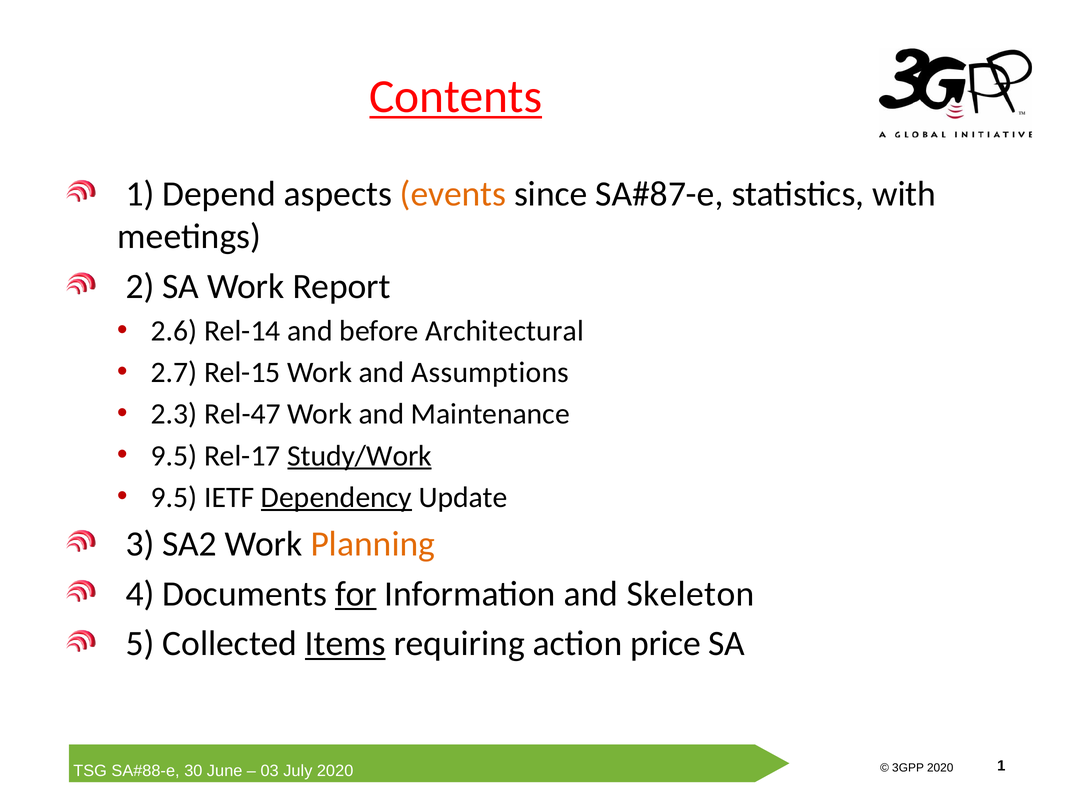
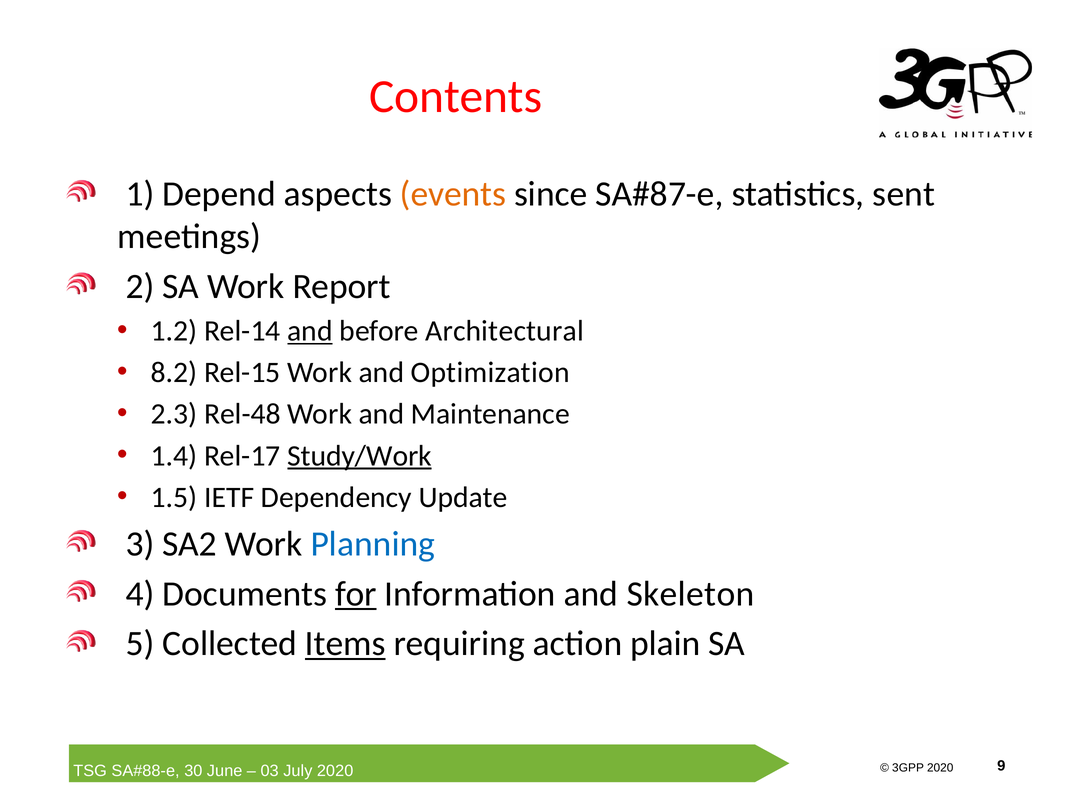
Contents underline: present -> none (456, 97)
with: with -> sent (904, 194)
2.6: 2.6 -> 1.2 (174, 331)
and underline: none -> present (310, 331)
2.7: 2.7 -> 8.2 (174, 373)
Assumptions: Assumptions -> Optimization (490, 373)
Rel-47: Rel-47 -> Rel-48 (242, 414)
9.5: 9.5 -> 1.4 (174, 456)
9.5: 9.5 -> 1.5 (174, 497)
Dependency underline: present -> none (336, 497)
Planning colour: orange -> blue (373, 544)
price: price -> plain (665, 644)
1: 1 -> 9 (1001, 766)
